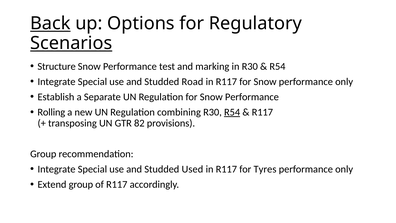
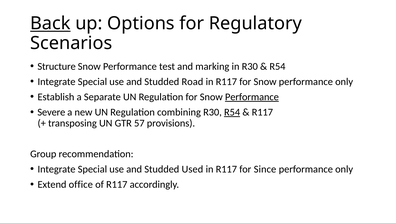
Scenarios underline: present -> none (71, 43)
Performance underline: none -> present (252, 97)
Rolling: Rolling -> Severe (51, 112)
82: 82 -> 57 (139, 123)
Tyres: Tyres -> Since (265, 169)
Extend group: group -> office (81, 184)
